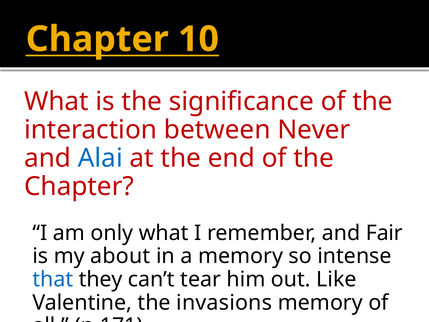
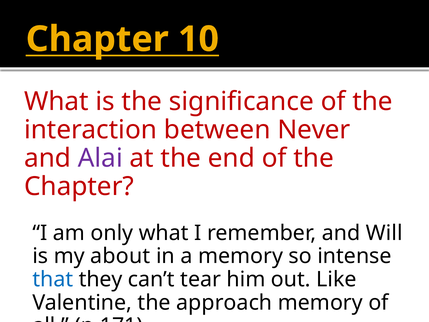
Alai colour: blue -> purple (100, 158)
Fair: Fair -> Will (384, 233)
invasions: invasions -> approach (224, 302)
